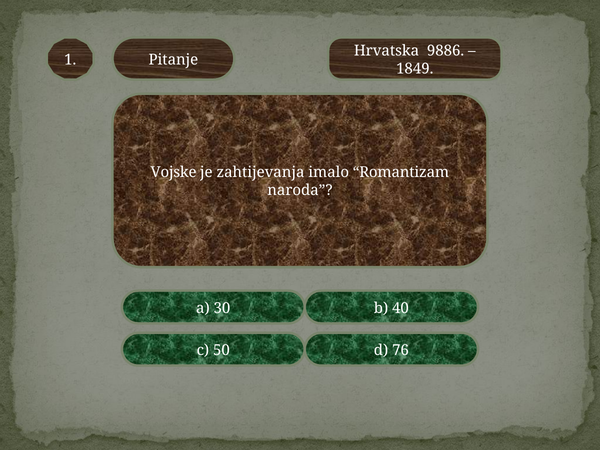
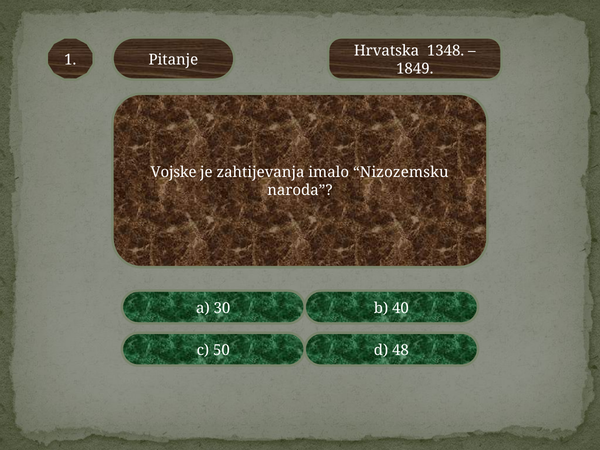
9886: 9886 -> 1348 (446, 51)
Romantizam: Romantizam -> Nizozemsku (401, 172)
76: 76 -> 48 (401, 350)
